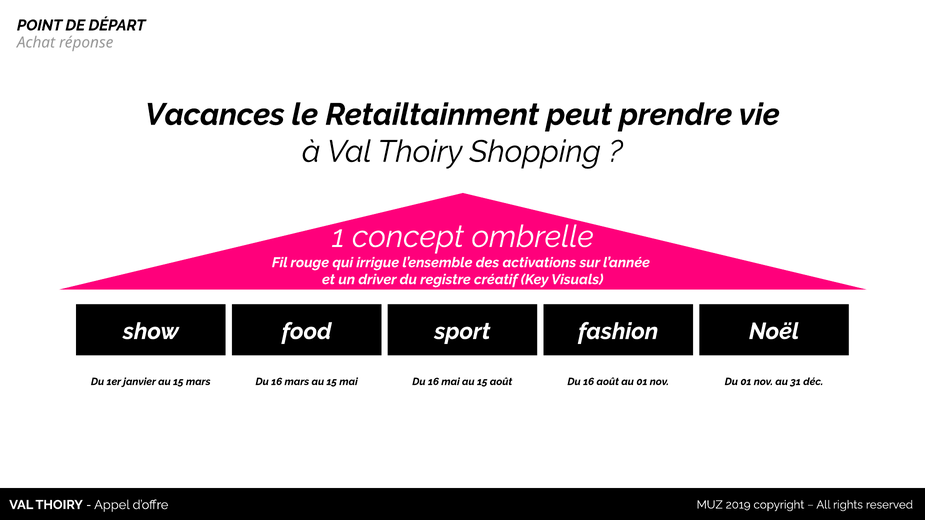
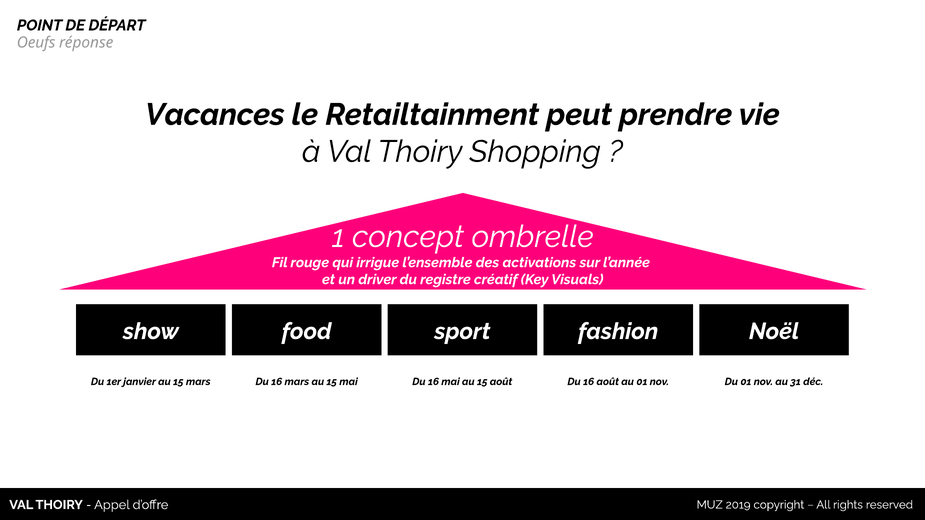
Achat: Achat -> Oeufs (36, 43)
